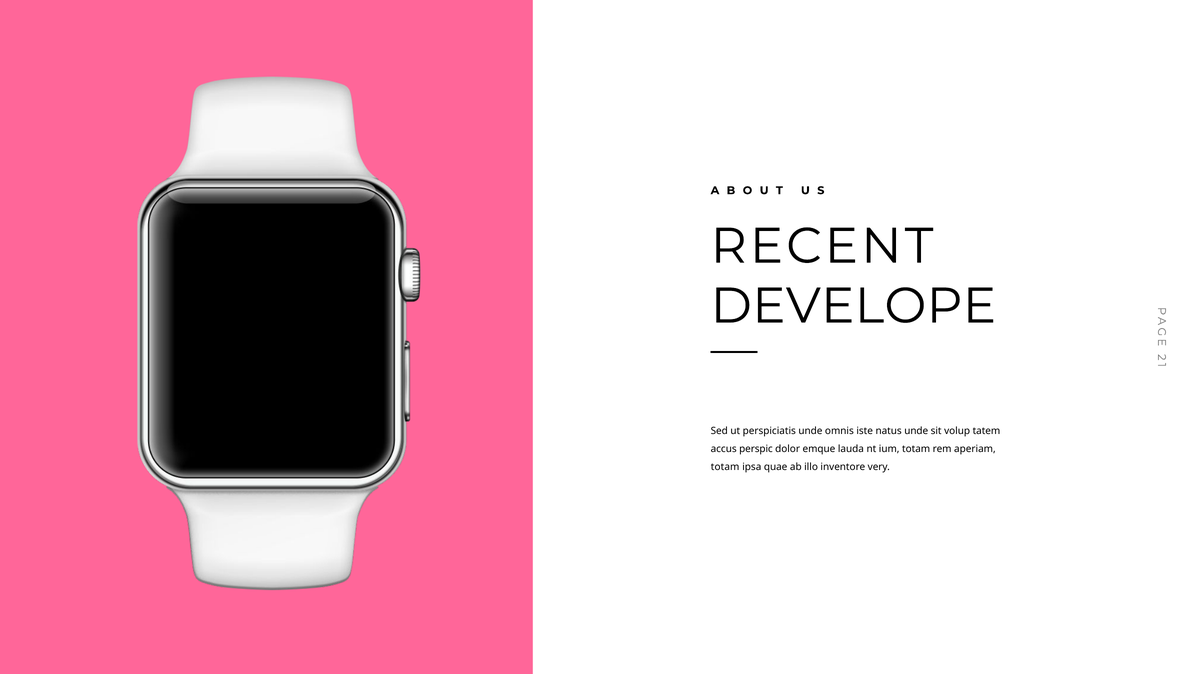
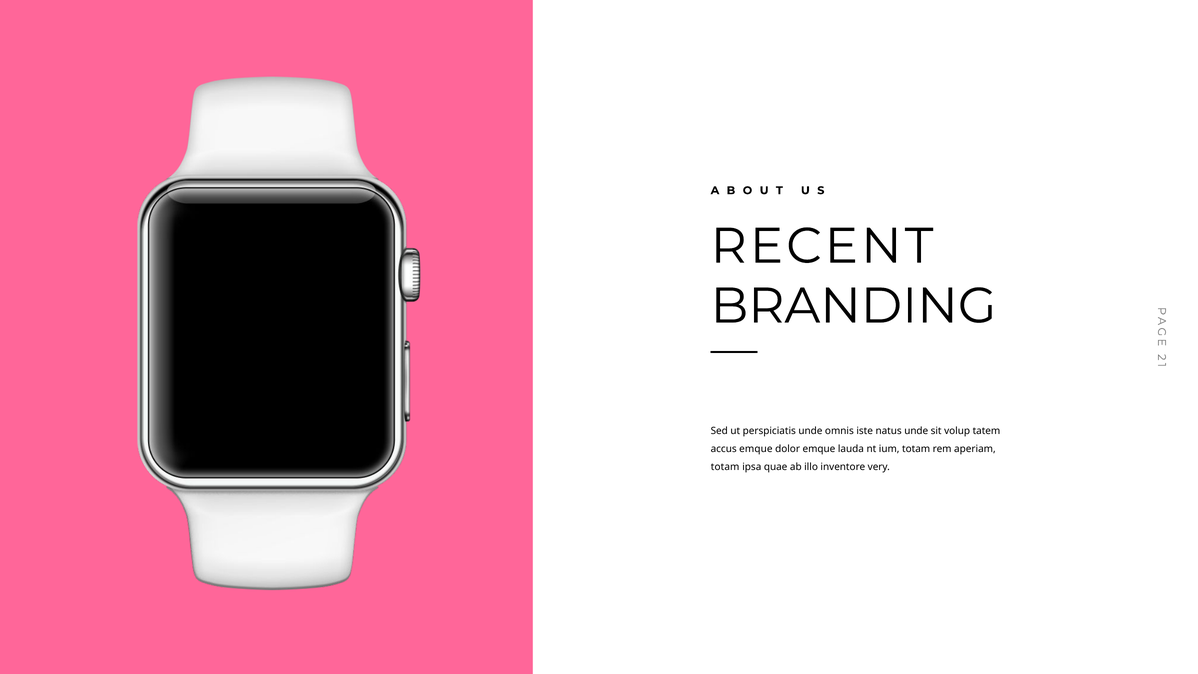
DEVELOPE: DEVELOPE -> BRANDING (854, 306)
accus perspic: perspic -> emque (756, 449)
